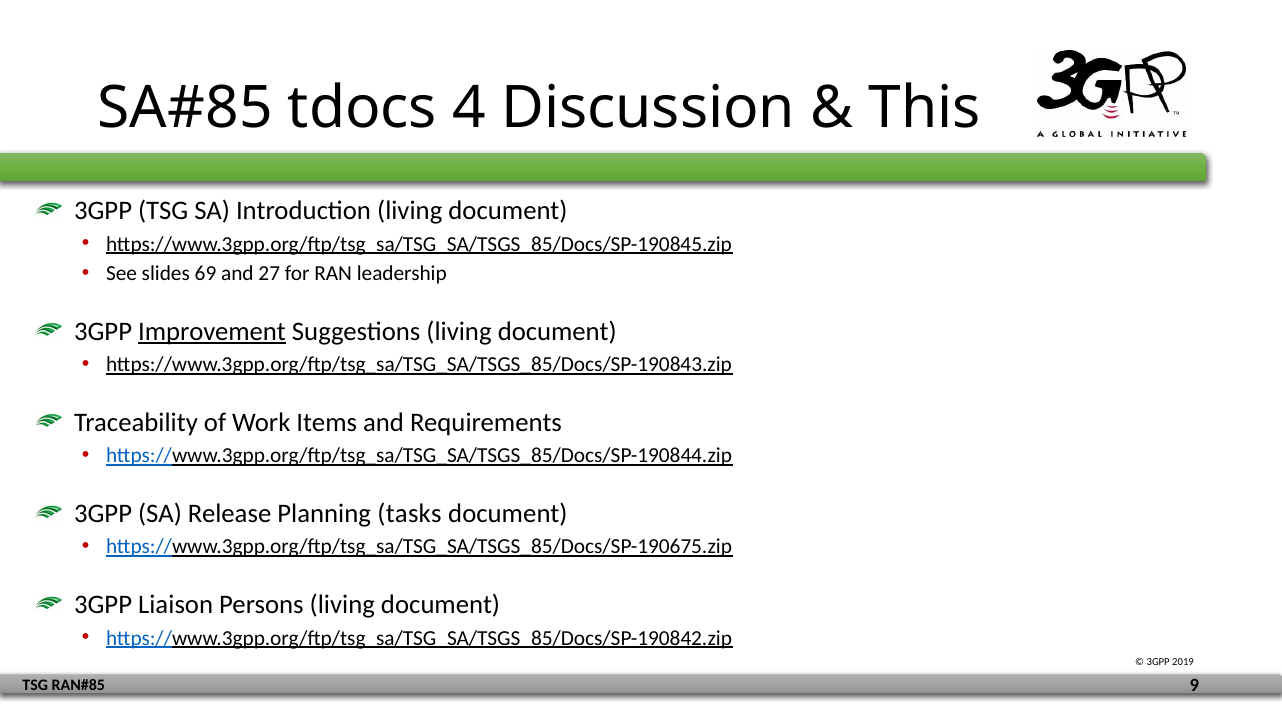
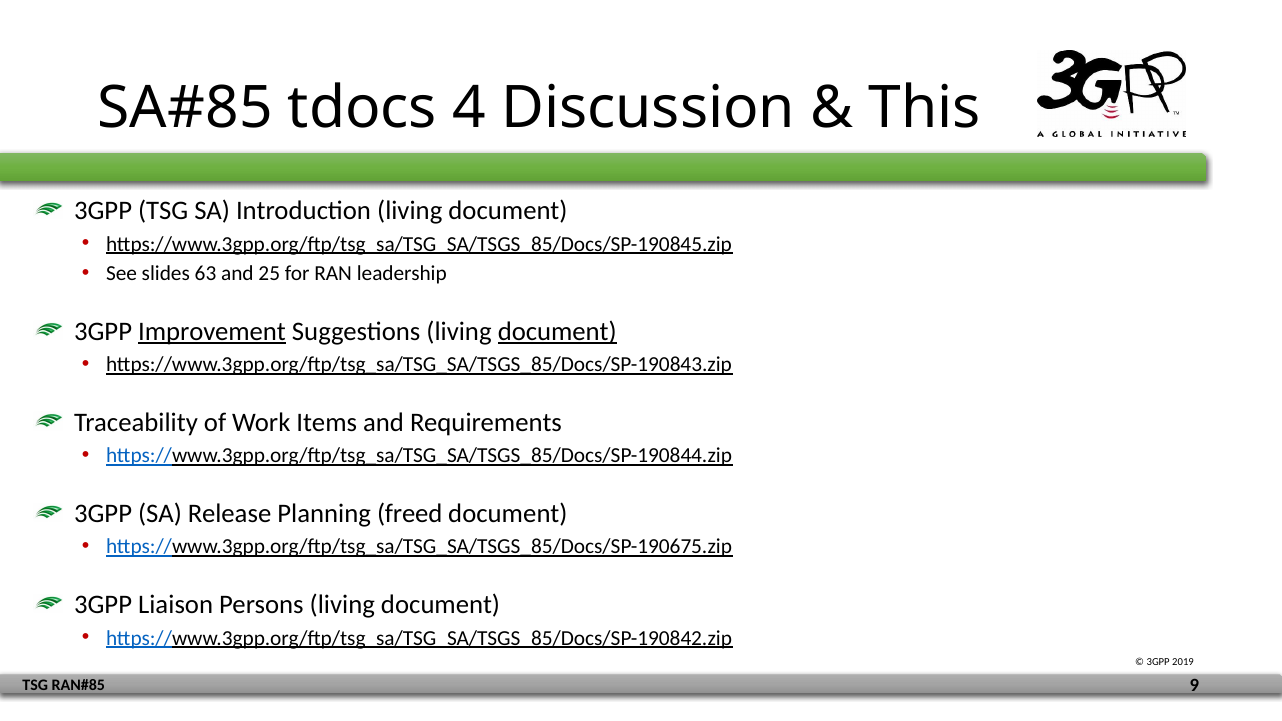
69: 69 -> 63 (205, 274)
27: 27 -> 25 (269, 274)
document underline: none -> present (557, 332)
tasks: tasks -> freed (410, 514)
